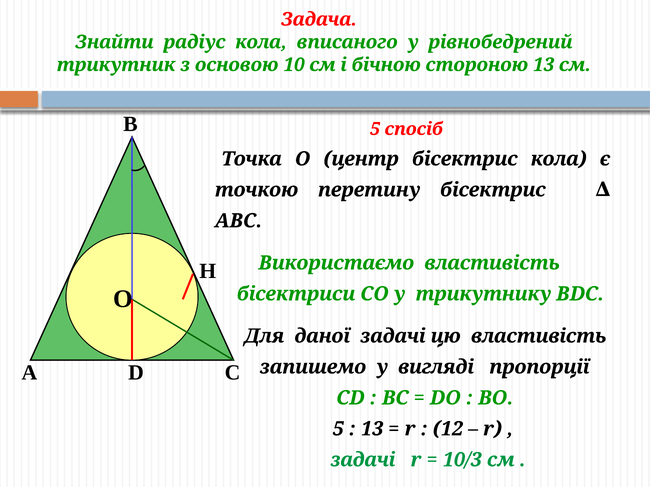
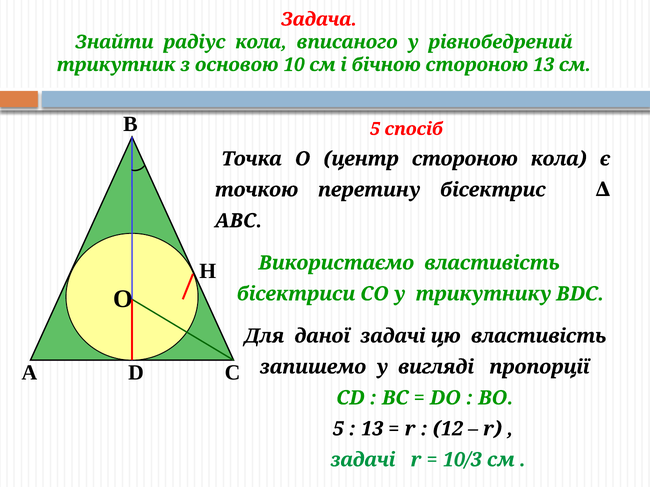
центр бісектрис: бісектрис -> стороною (465, 159)
